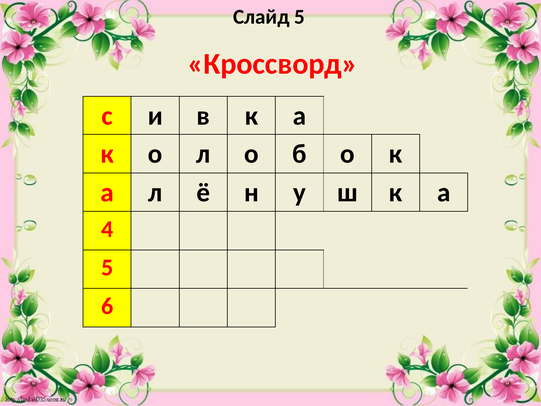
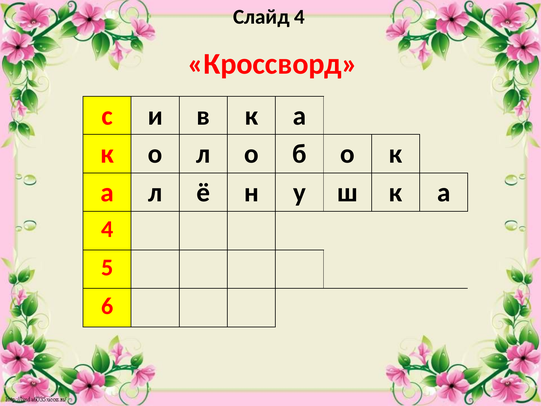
Слайд 5: 5 -> 4 (300, 17)
